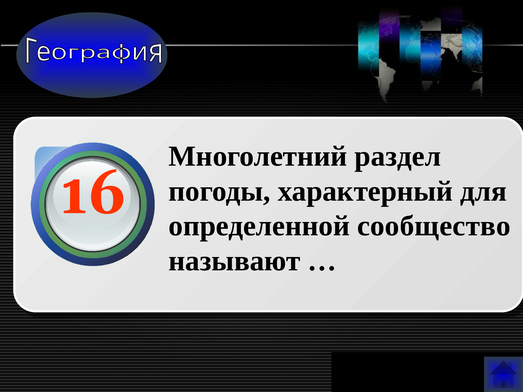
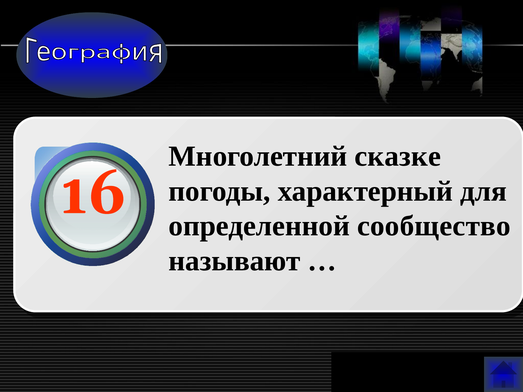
раздел: раздел -> сказке (398, 156)
